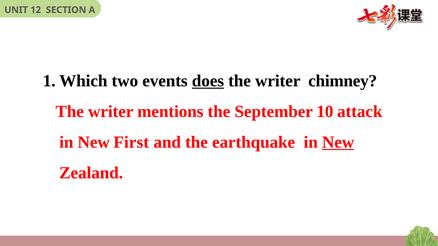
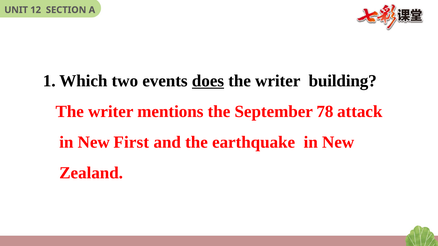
chimney: chimney -> building (343, 81)
10: 10 -> 78 (325, 112)
New underline: present -> none (338, 142)
